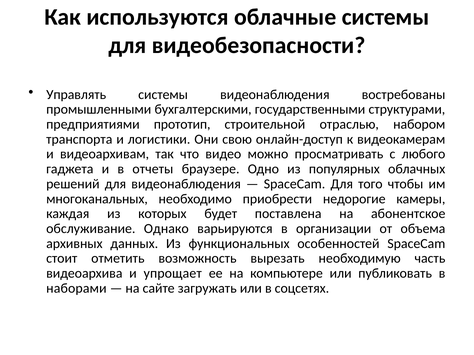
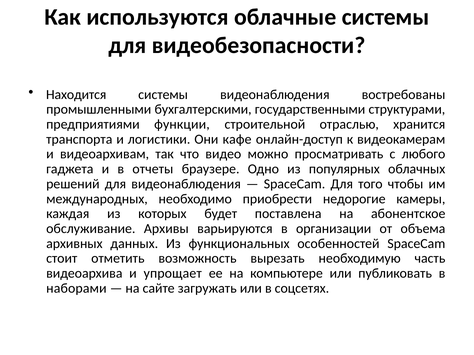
Управлять: Управлять -> Находится (76, 95)
прототип: прототип -> функции (182, 124)
набором: набором -> хранится (419, 124)
свою: свою -> кафе (237, 139)
многоканальных: многоканальных -> международных (97, 199)
Однако: Однако -> Архивы (166, 229)
